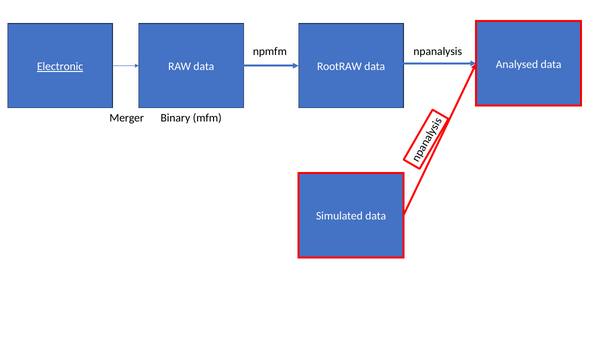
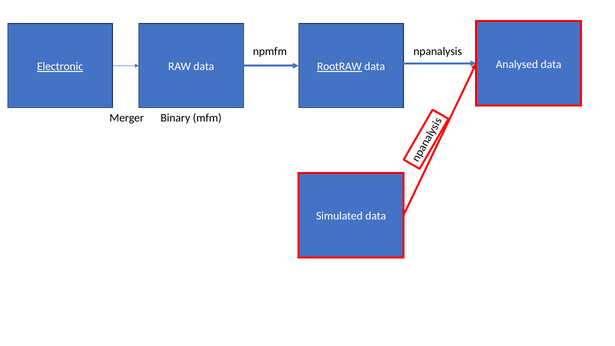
RootRAW underline: none -> present (339, 67)
